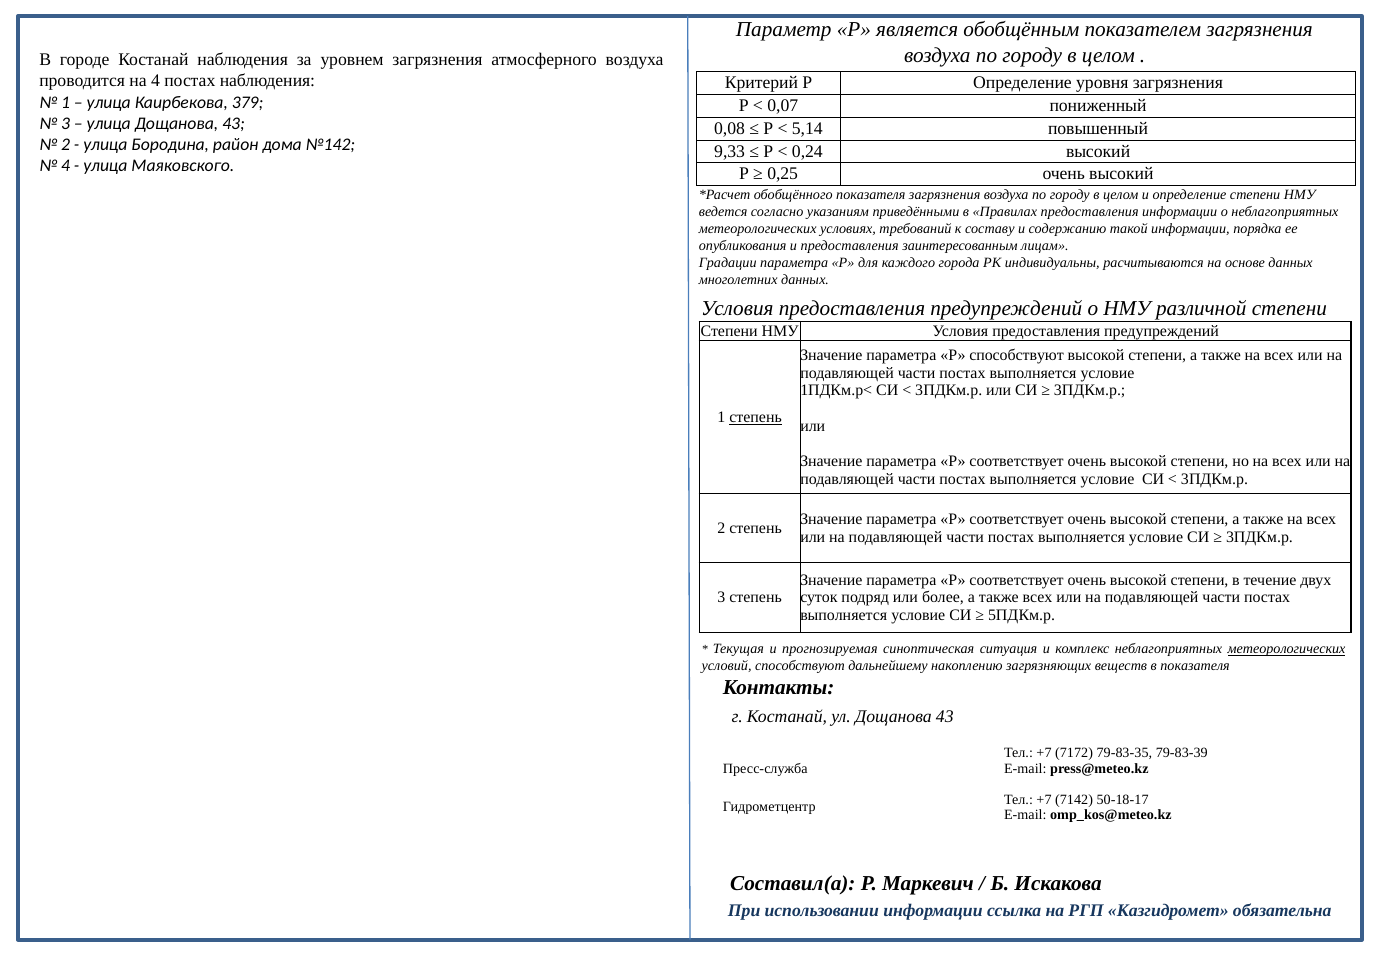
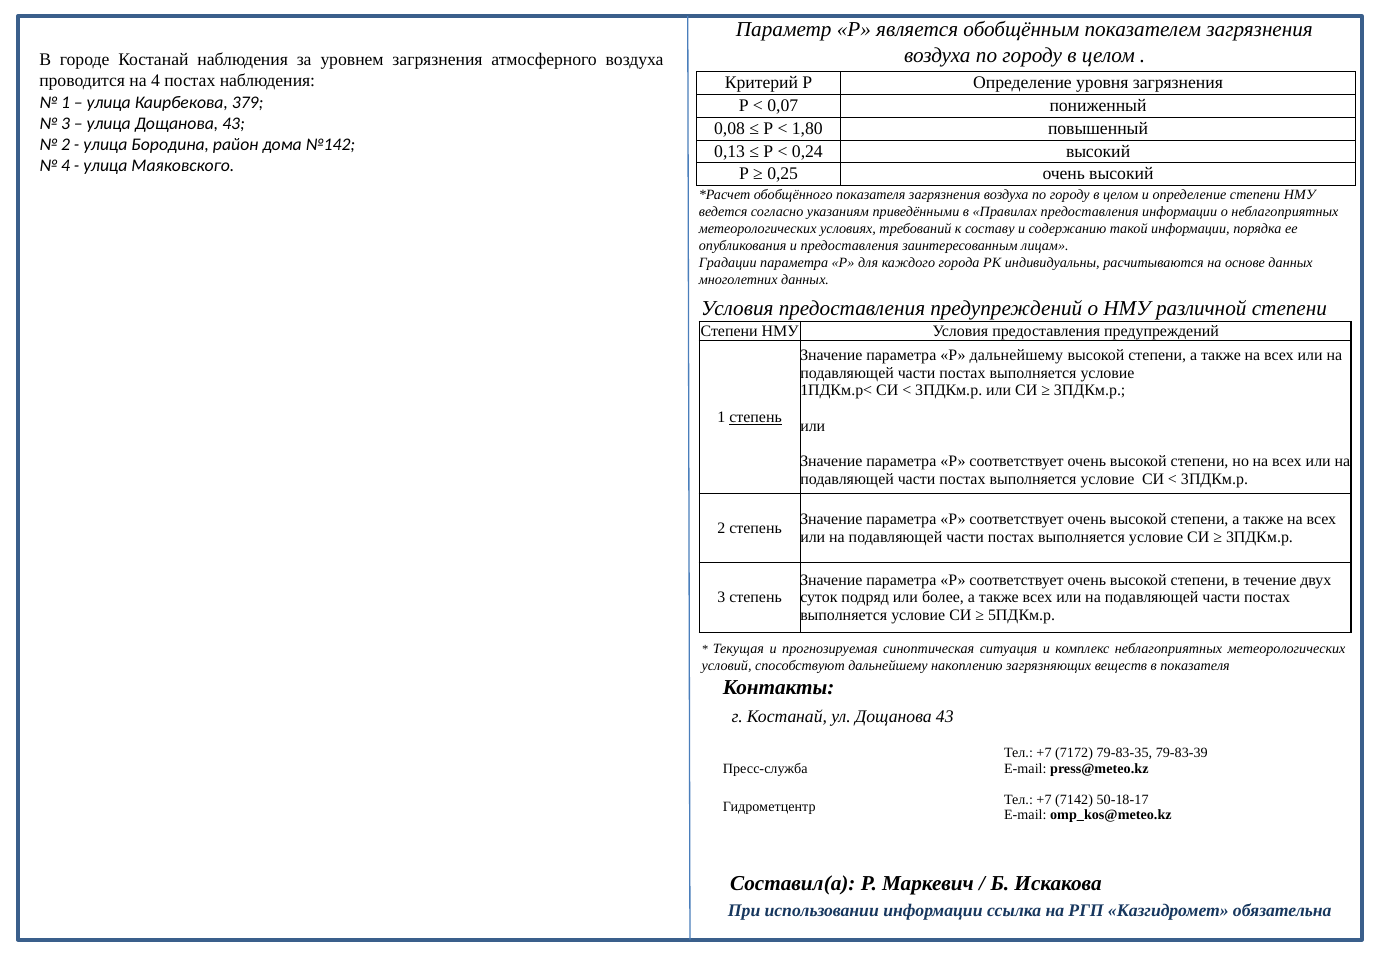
5,14: 5,14 -> 1,80 (807, 128)
9,33: 9,33 -> 0,13 (730, 151)
Р способствуют: способствуют -> дальнейшему (1016, 355)
метеорологических underline: present -> none (1287, 649)
